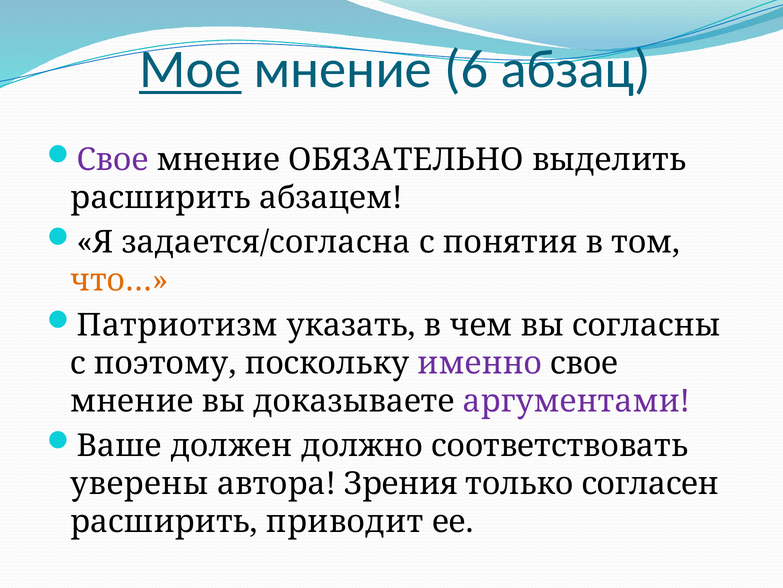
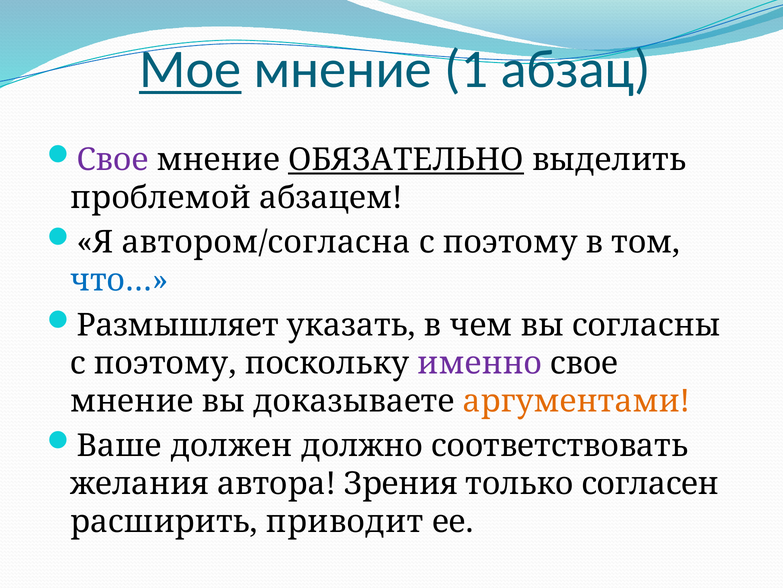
6: 6 -> 1 (466, 69)
ОБЯЗАТЕЛЬНО underline: none -> present (406, 160)
расширить: расширить -> проблемой (161, 197)
задается/согласна: задается/согласна -> автором/согласна (266, 242)
понятия: понятия -> поэтому (510, 242)
что… colour: orange -> blue (119, 280)
Патриотизм: Патриотизм -> Размышляет (178, 325)
аргументами colour: purple -> orange (577, 401)
уверены: уверены -> желания (140, 483)
